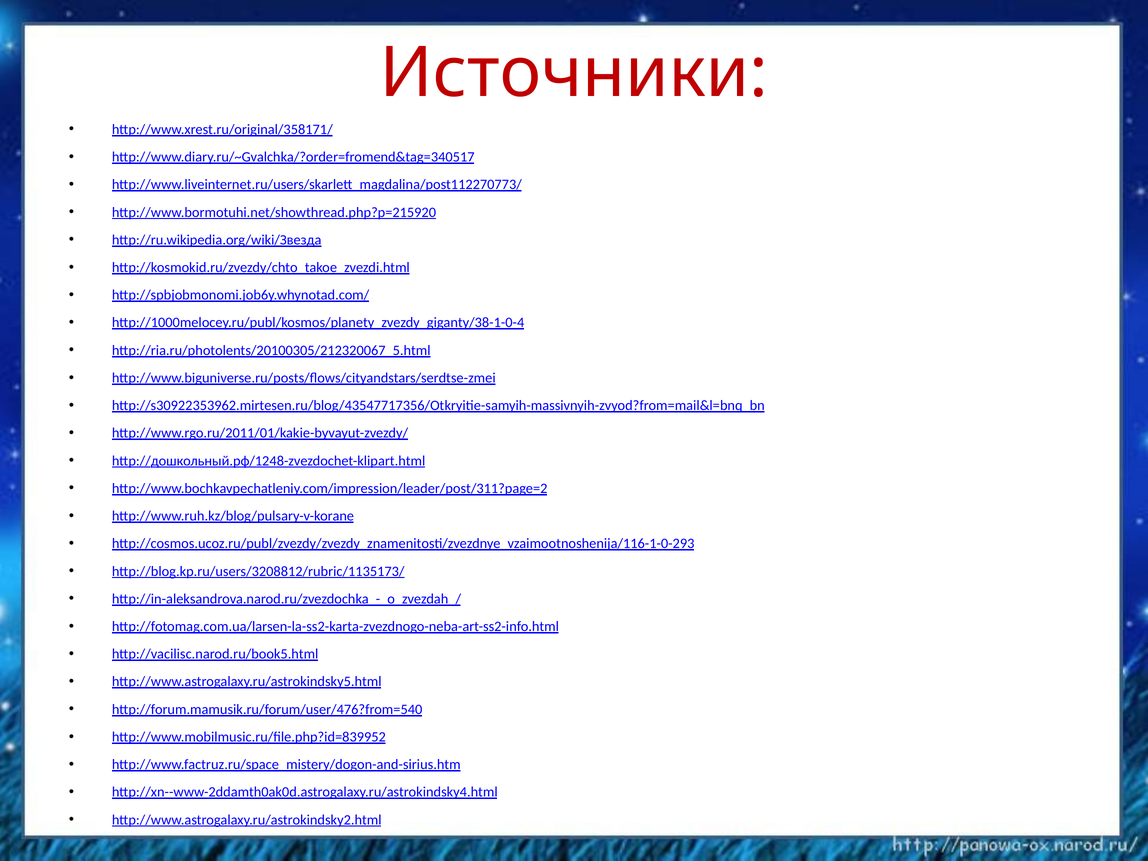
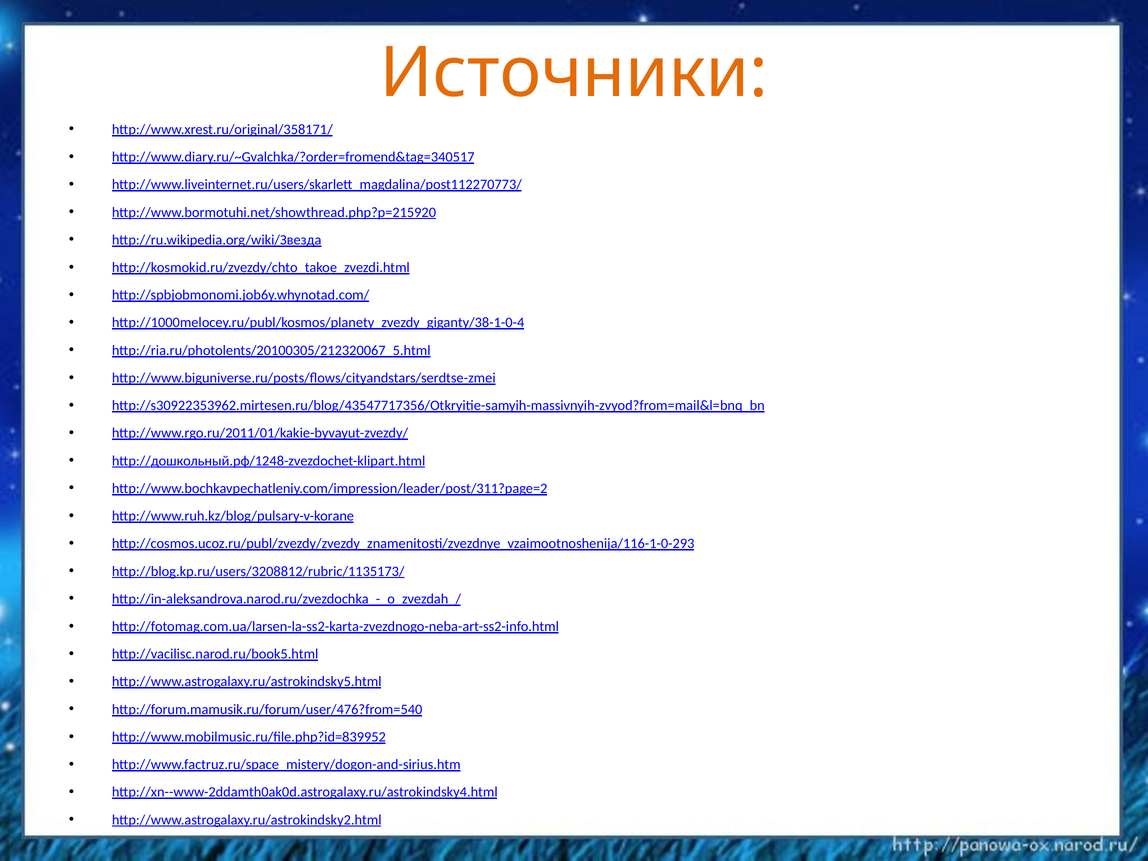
Источники colour: red -> orange (574, 73)
